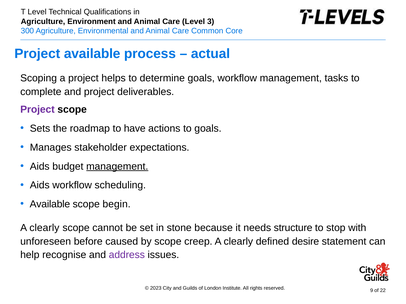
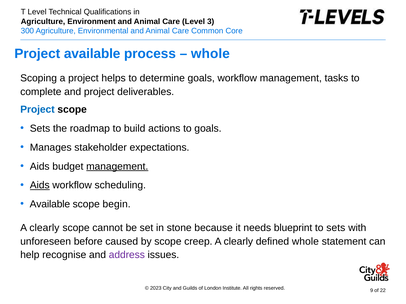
actual: actual -> whole (210, 54)
Project colour: purple -> blue (37, 110)
have: have -> build (135, 129)
Aids underline: none -> present (40, 186)
structure: structure -> blueprint (293, 228)
to stop: stop -> sets (336, 228)
defined desire: desire -> whole (305, 242)
